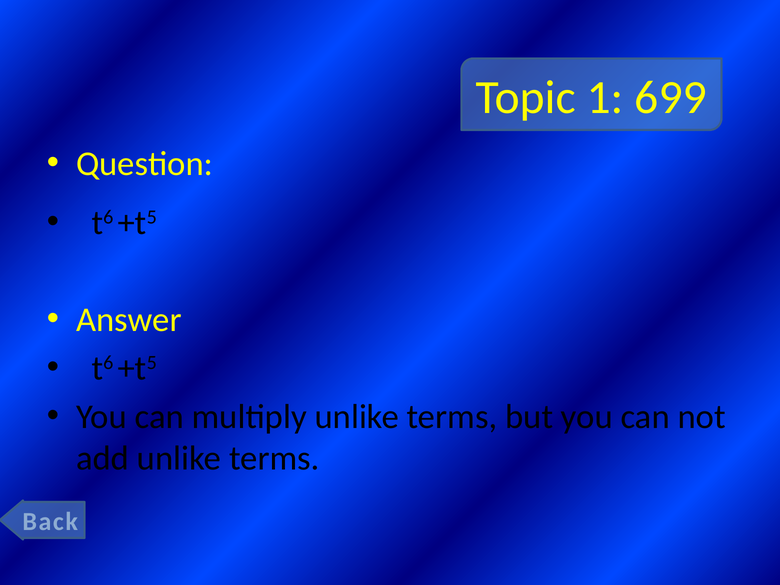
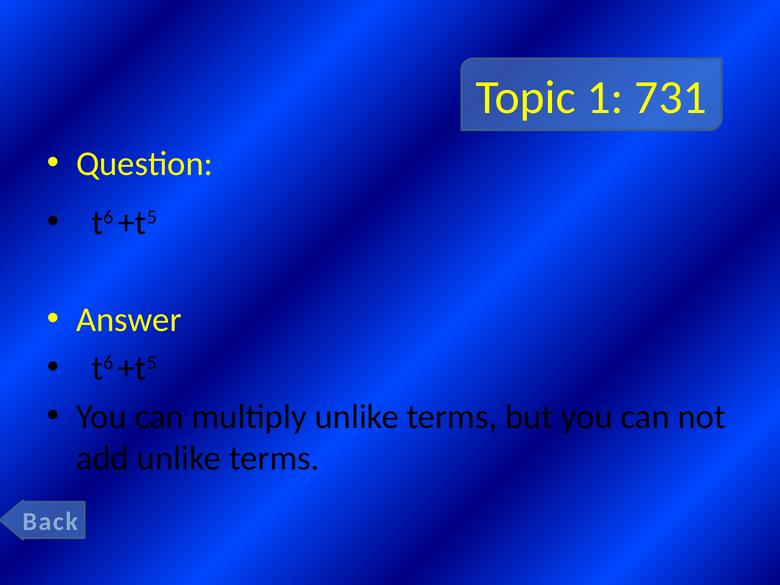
699: 699 -> 731 (671, 98)
